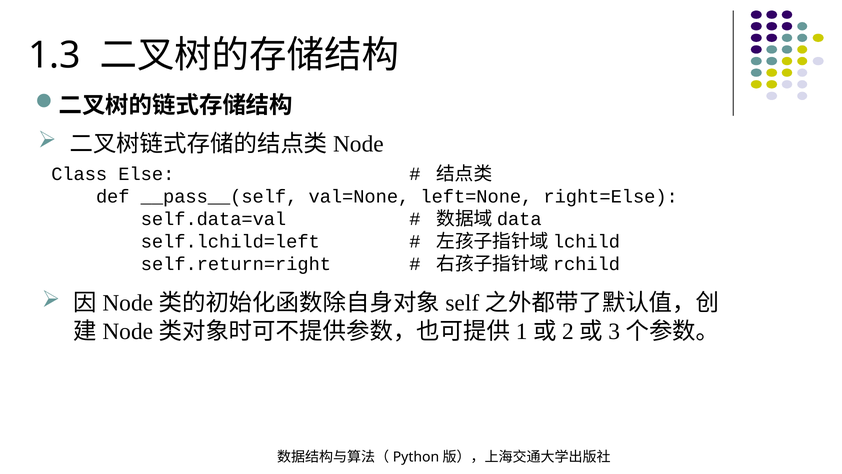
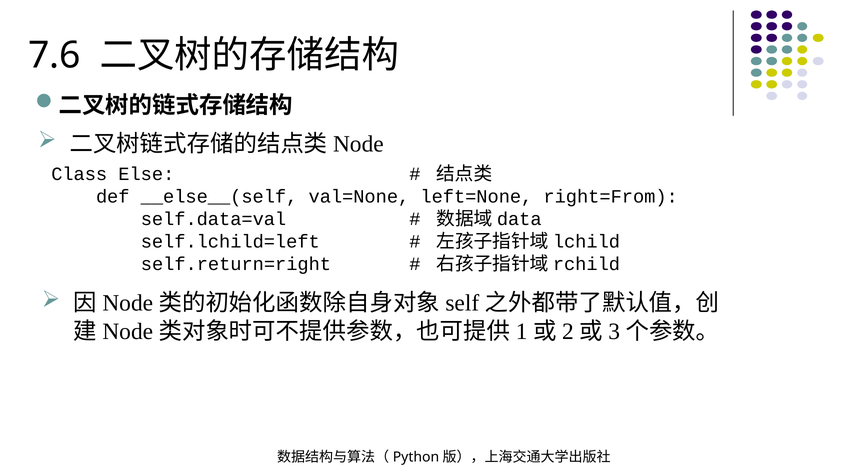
1.3: 1.3 -> 7.6 (54, 56)
__pass__(self: __pass__(self -> __else__(self (219, 196)
right=Else: right=Else -> right=From (611, 196)
